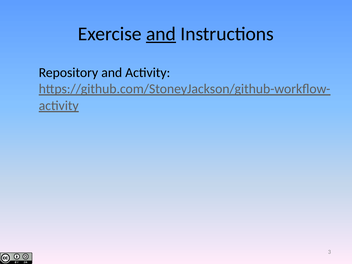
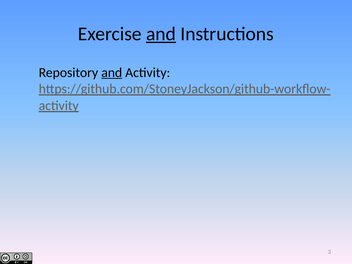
and underline: none -> present (112, 73)
